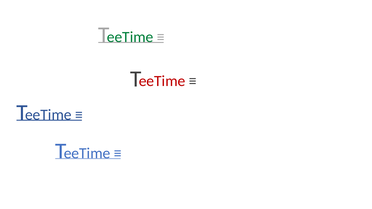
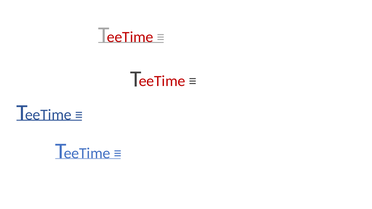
eeTime colour: green -> red (130, 37)
